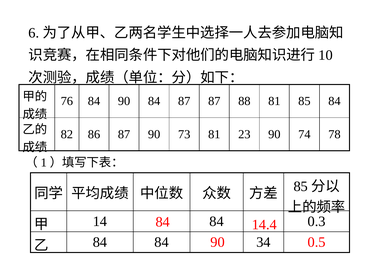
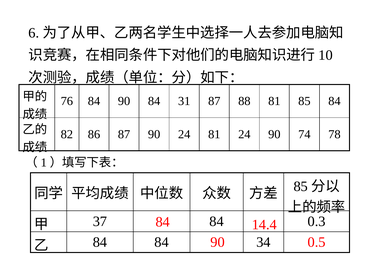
84 87: 87 -> 31 (184, 101)
90 73: 73 -> 24 (184, 135)
81 23: 23 -> 24 (244, 135)
14: 14 -> 37 (100, 222)
